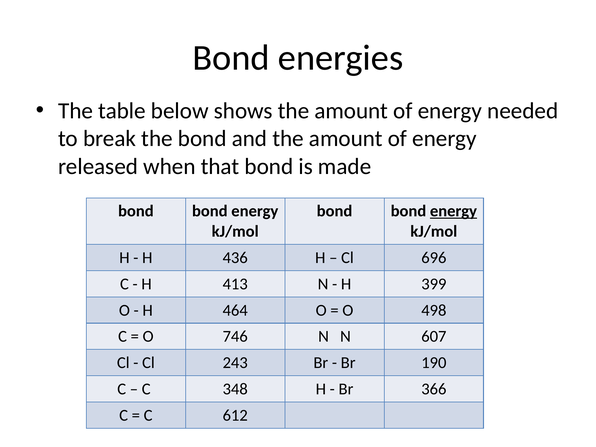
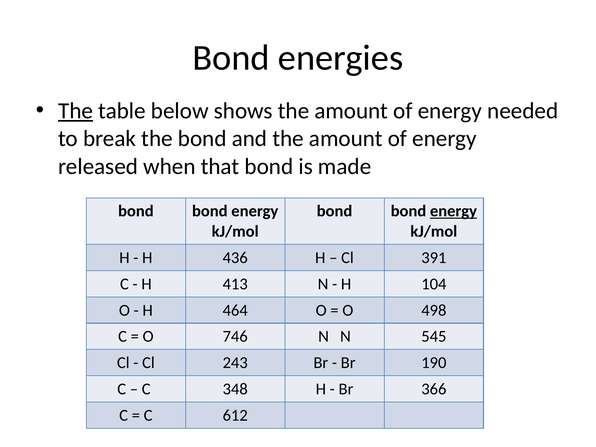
The underline: none -> present (76, 111)
696: 696 -> 391 (434, 258)
399: 399 -> 104 (434, 284)
607: 607 -> 545 (434, 336)
